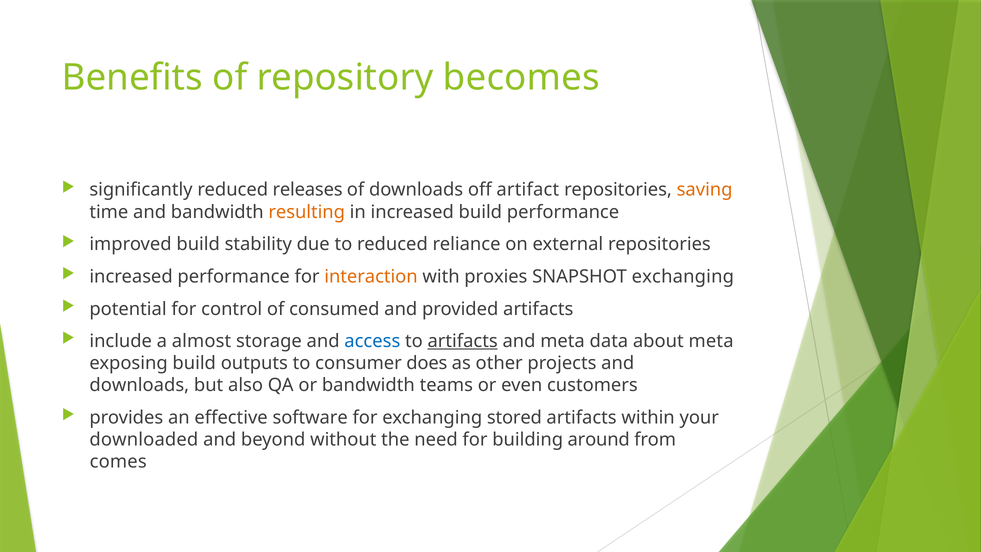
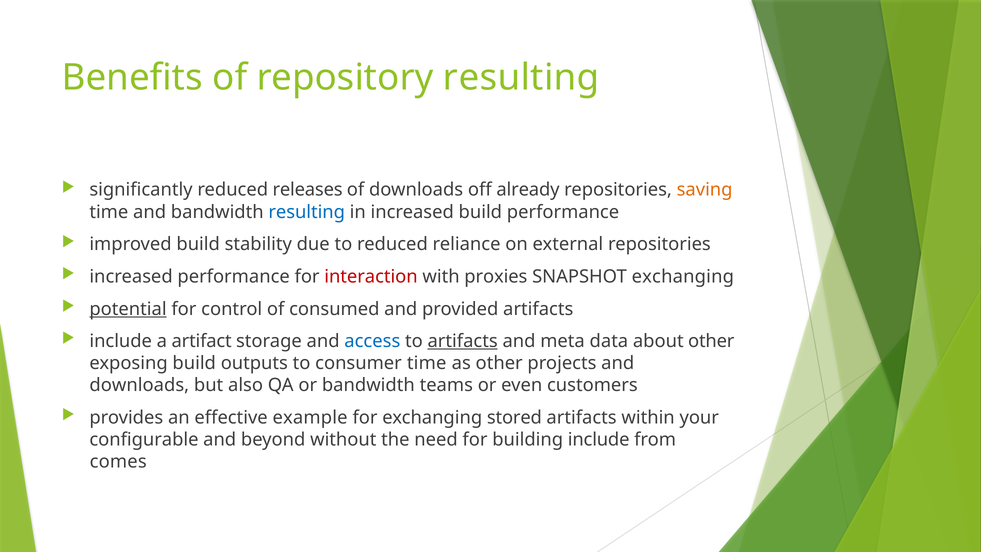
repository becomes: becomes -> resulting (521, 77)
artifact: artifact -> already (528, 190)
resulting colour: orange -> blue (307, 212)
interaction colour: orange -> red (371, 277)
potential underline: none -> present (128, 309)
almost: almost -> artifact (202, 341)
about meta: meta -> other (711, 341)
consumer does: does -> time (427, 363)
software: software -> example (310, 418)
downloaded: downloaded -> configurable (144, 440)
building around: around -> include (599, 440)
